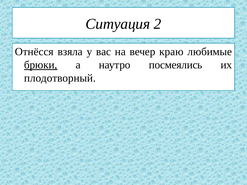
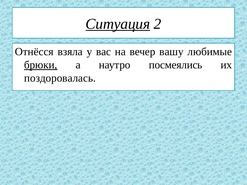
Ситуация underline: none -> present (118, 24)
краю: краю -> вашу (171, 52)
плодотворный: плодотворный -> поздоровалась (60, 78)
